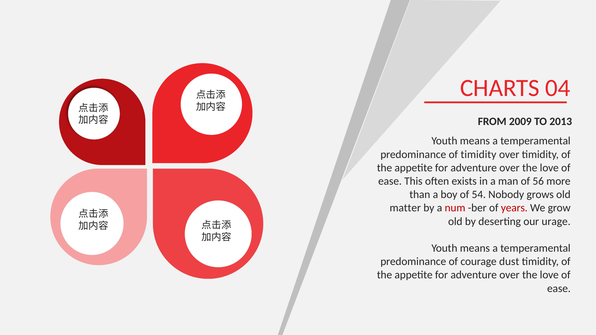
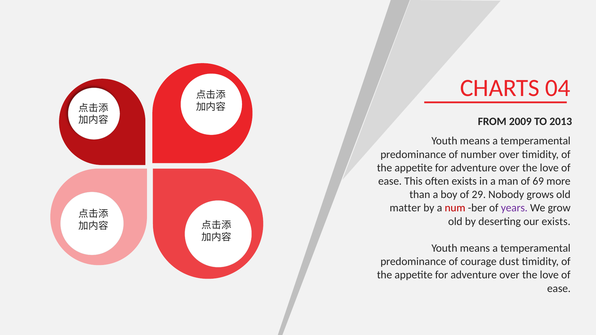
of timidity: timidity -> number (479, 154)
56: 56 -> 69 (538, 181)
54: 54 -> 29 (479, 195)
years colour: red -> purple (514, 208)
our urage: urage -> exists (556, 221)
